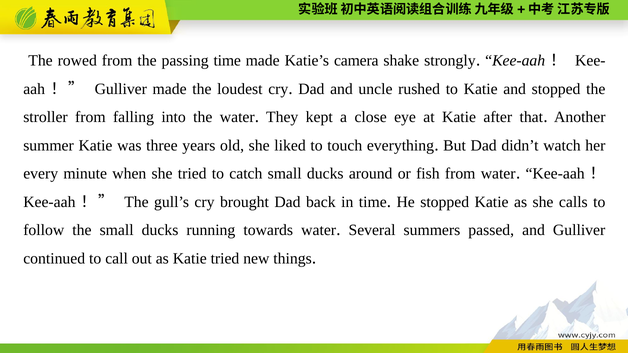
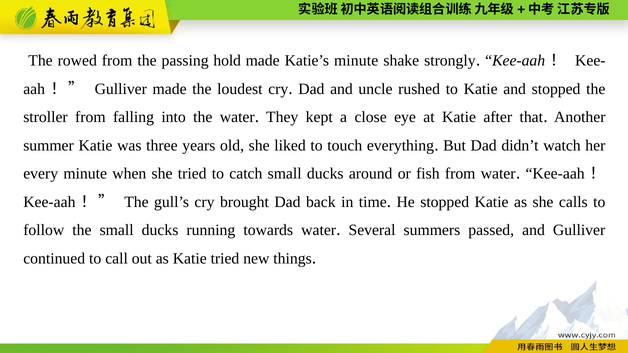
passing time: time -> hold (227, 61)
Katie’s camera: camera -> minute (356, 61)
